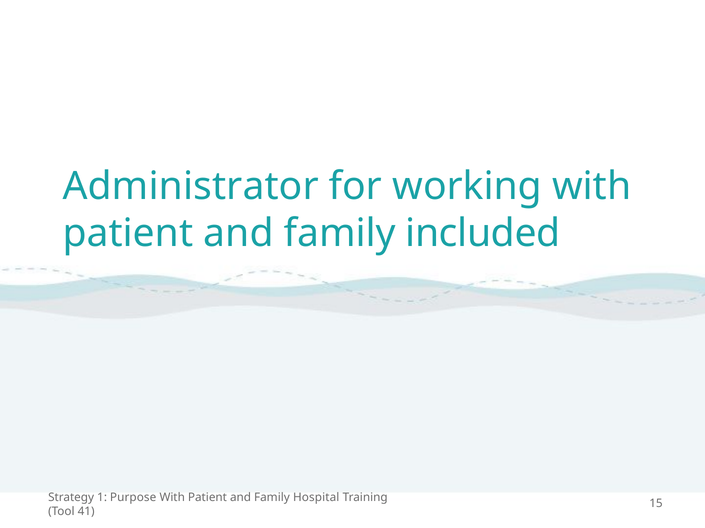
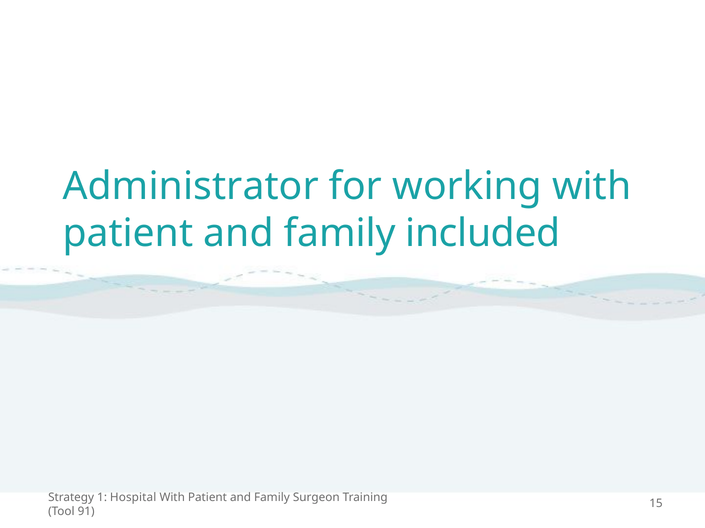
Purpose: Purpose -> Hospital (133, 498)
Hospital: Hospital -> Surgeon (316, 498)
41: 41 -> 91 (86, 512)
